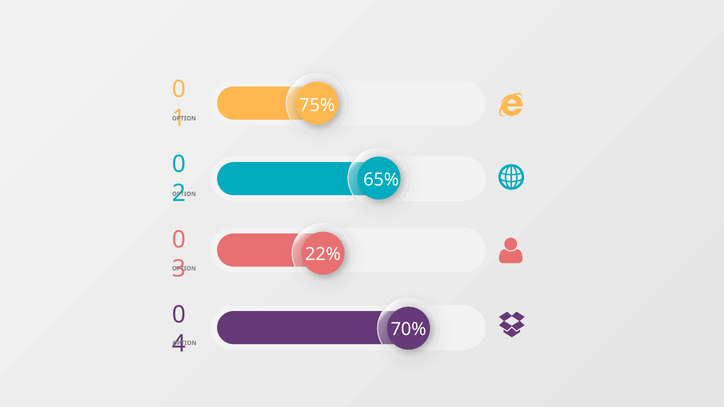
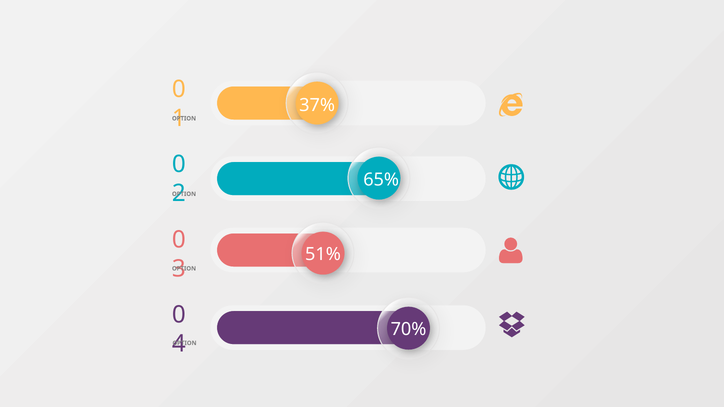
75%: 75% -> 37% (317, 105)
22%: 22% -> 51% (323, 255)
